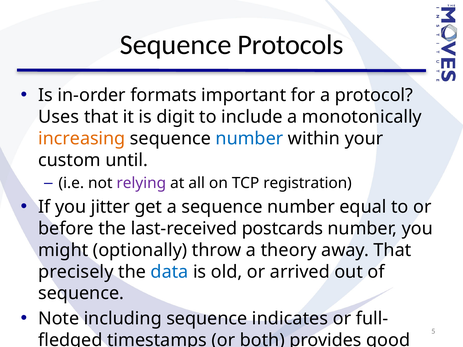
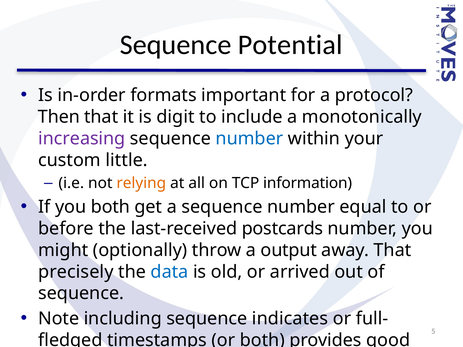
Protocols: Protocols -> Potential (290, 45)
Uses: Uses -> Then (59, 117)
increasing colour: orange -> purple (82, 139)
until: until -> little (127, 160)
relying colour: purple -> orange (141, 183)
registration: registration -> information (308, 183)
you jitter: jitter -> both (110, 207)
theory: theory -> output (289, 250)
